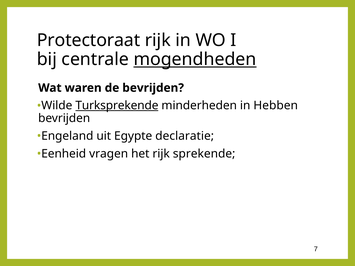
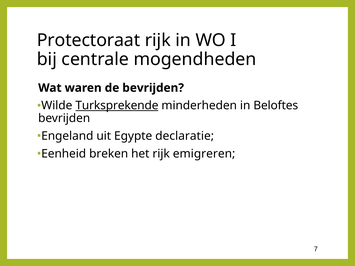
mogendheden underline: present -> none (195, 59)
Hebben: Hebben -> Beloftes (276, 106)
vragen: vragen -> breken (109, 154)
sprekende: sprekende -> emigreren (204, 154)
